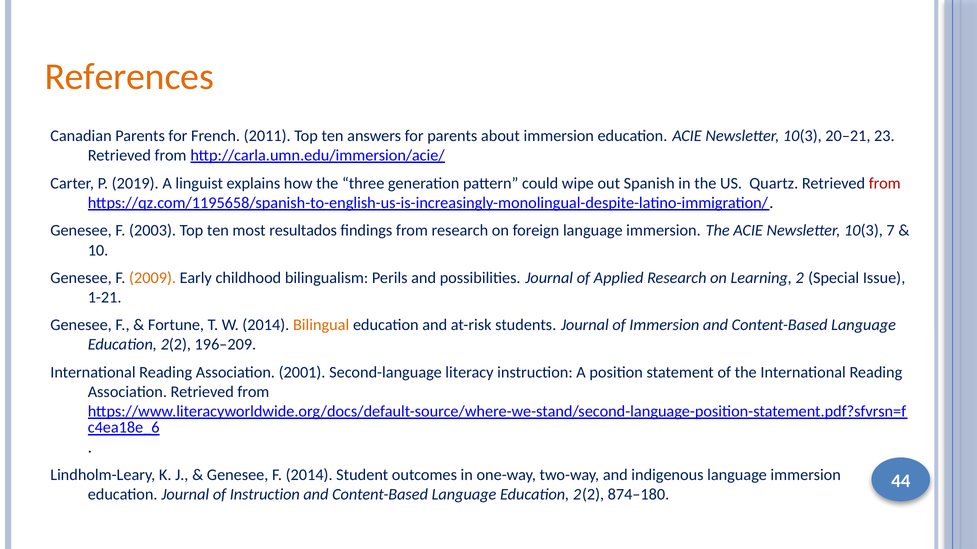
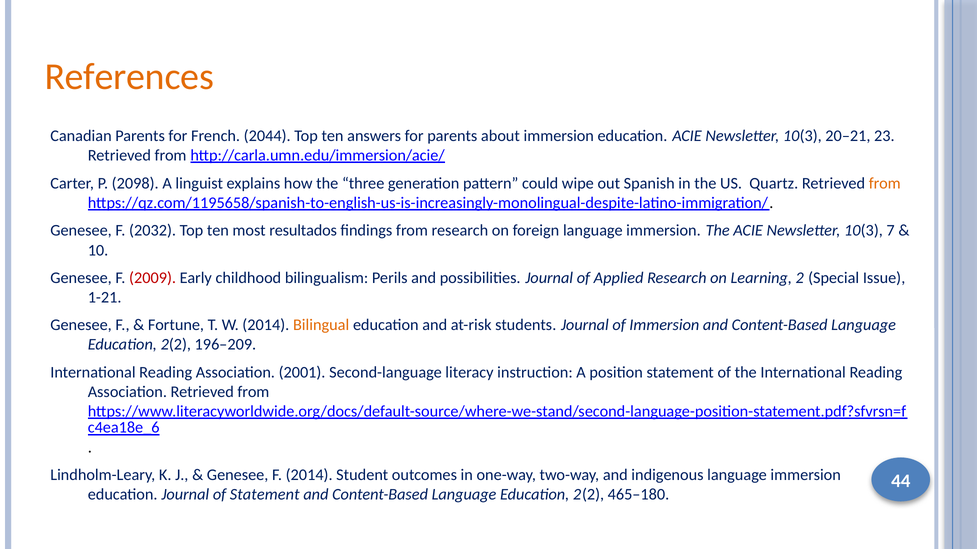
2011: 2011 -> 2044 (267, 136)
2019: 2019 -> 2098 (135, 183)
from colour: red -> orange (885, 183)
2003: 2003 -> 2032 (153, 231)
2009 colour: orange -> red (153, 278)
of Instruction: Instruction -> Statement (265, 495)
874–180: 874–180 -> 465–180 (638, 495)
